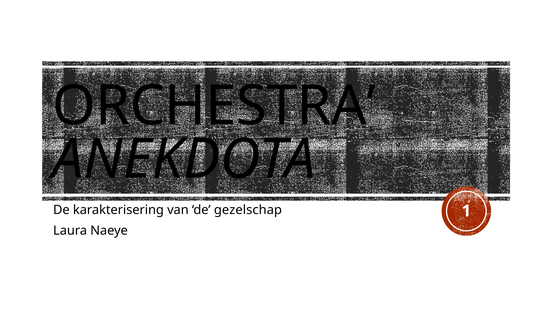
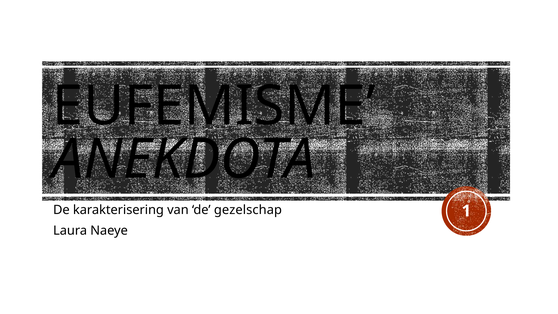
ORCHESTRA: ORCHESTRA -> EUFEMISME (214, 106)
